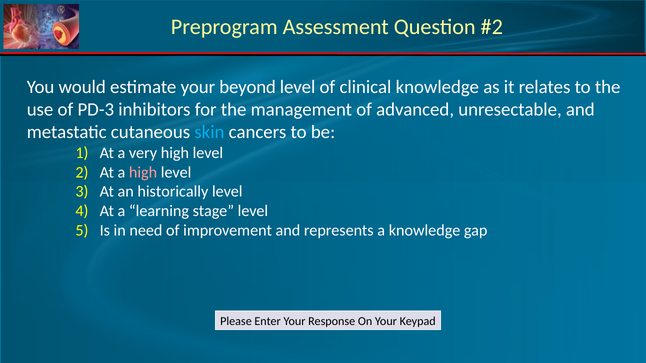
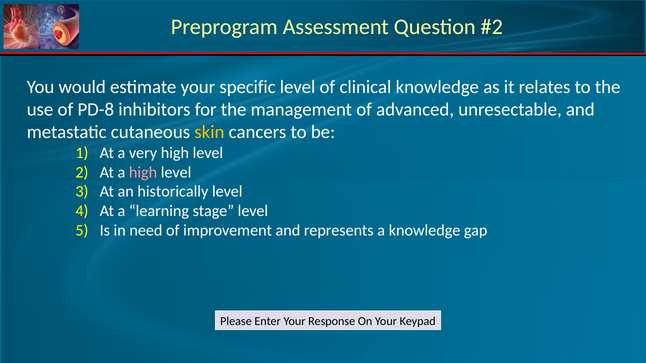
beyond: beyond -> specific (248, 87)
PD-3: PD-3 -> PD-8 (96, 110)
skin colour: light blue -> yellow (209, 132)
